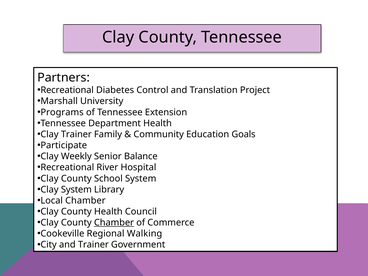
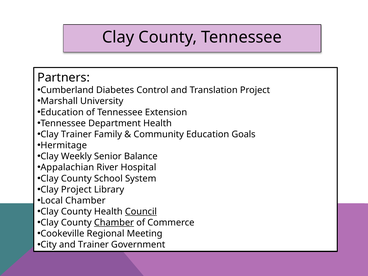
Recreational: Recreational -> Cumberland (67, 90)
Programs: Programs -> Education (62, 112)
Participate: Participate -> Hermitage (64, 145)
Recreational: Recreational -> Appalachian (67, 167)
Clay System: System -> Project (76, 190)
Council underline: none -> present (141, 212)
Walking: Walking -> Meeting (145, 234)
